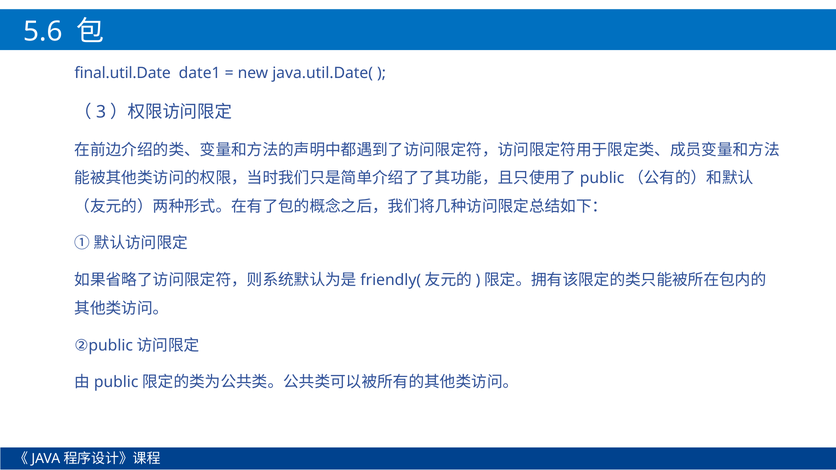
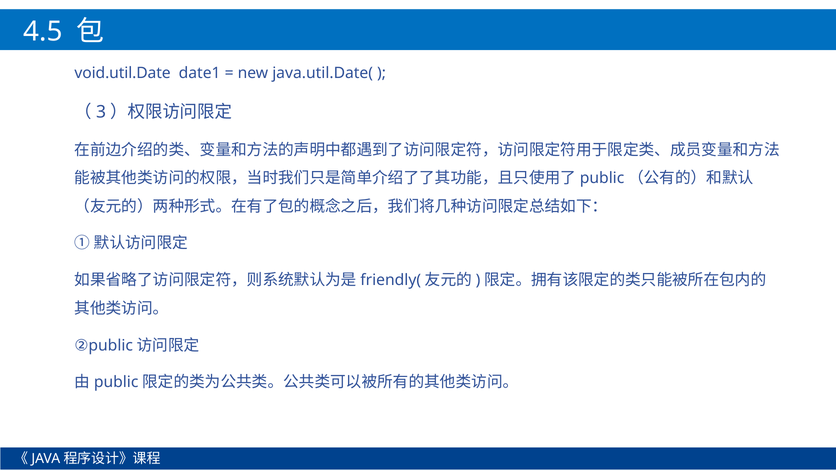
5.6: 5.6 -> 4.5 (43, 32)
final.util.Date: final.util.Date -> void.util.Date (123, 73)
